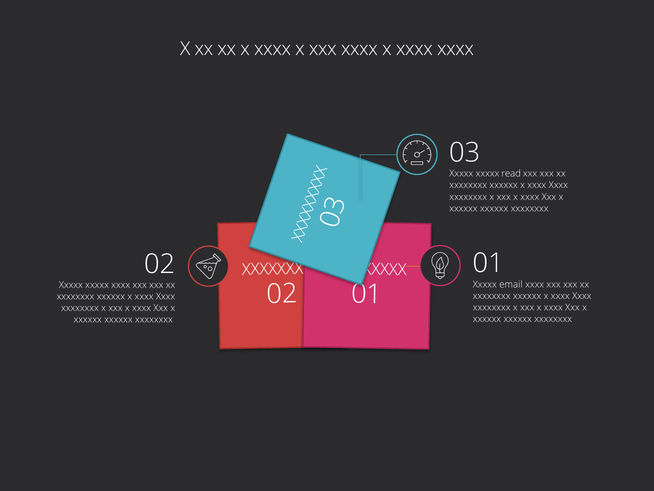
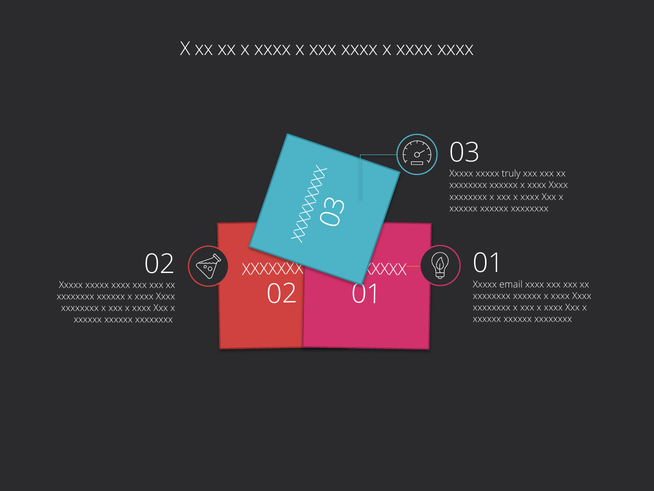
read: read -> truly (511, 174)
